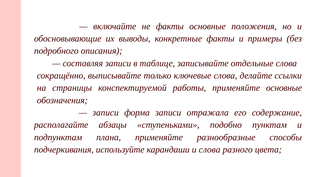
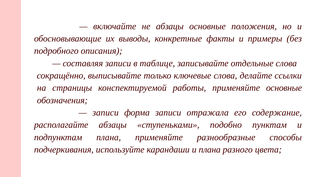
не факты: факты -> абзацы (170, 26)
и слова: слова -> плана (210, 149)
